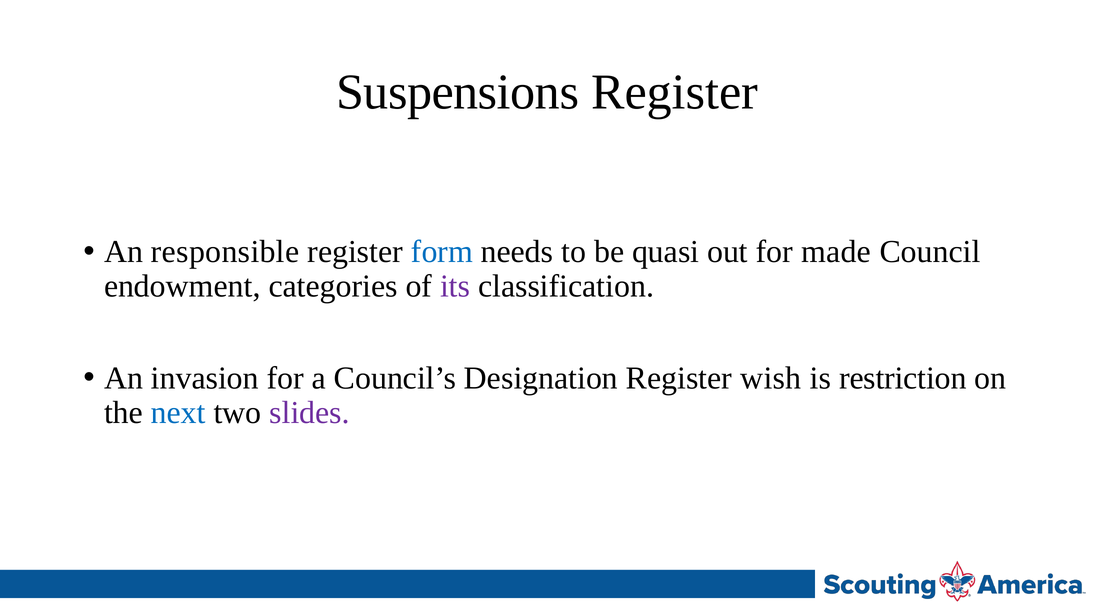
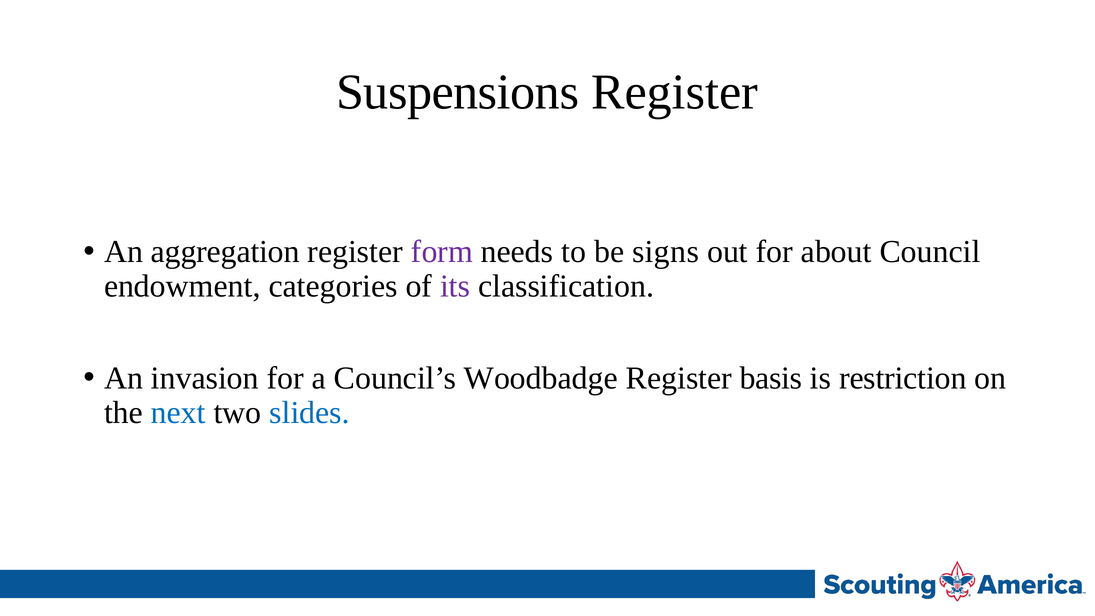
responsible: responsible -> aggregation (225, 252)
form colour: blue -> purple (442, 252)
quasi: quasi -> signs (665, 252)
made: made -> about (836, 252)
Designation: Designation -> Woodbadge (541, 378)
wish: wish -> basis (771, 378)
slides colour: purple -> blue (310, 413)
